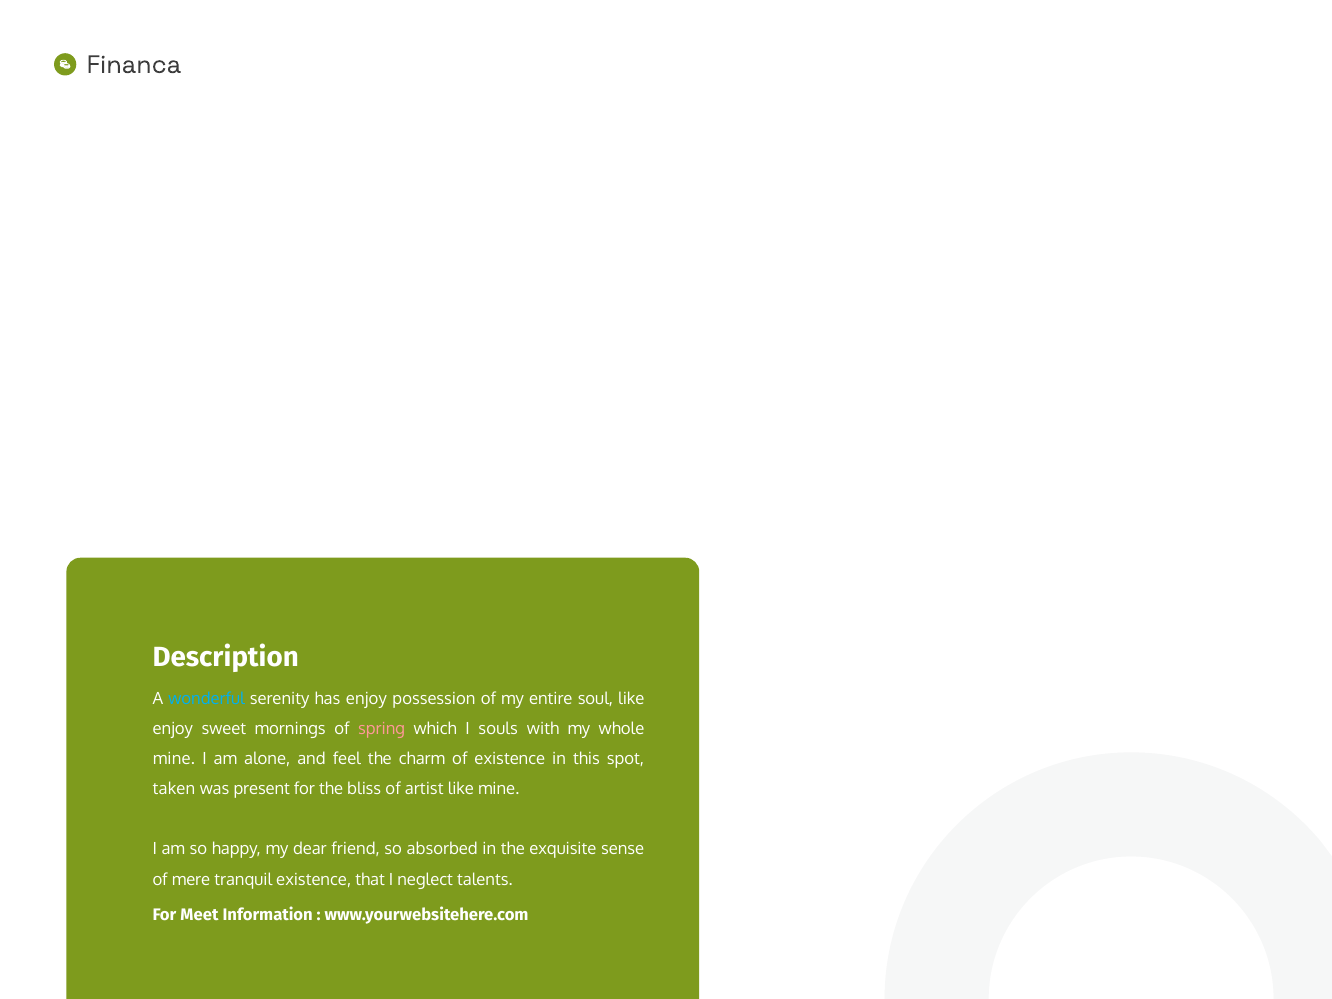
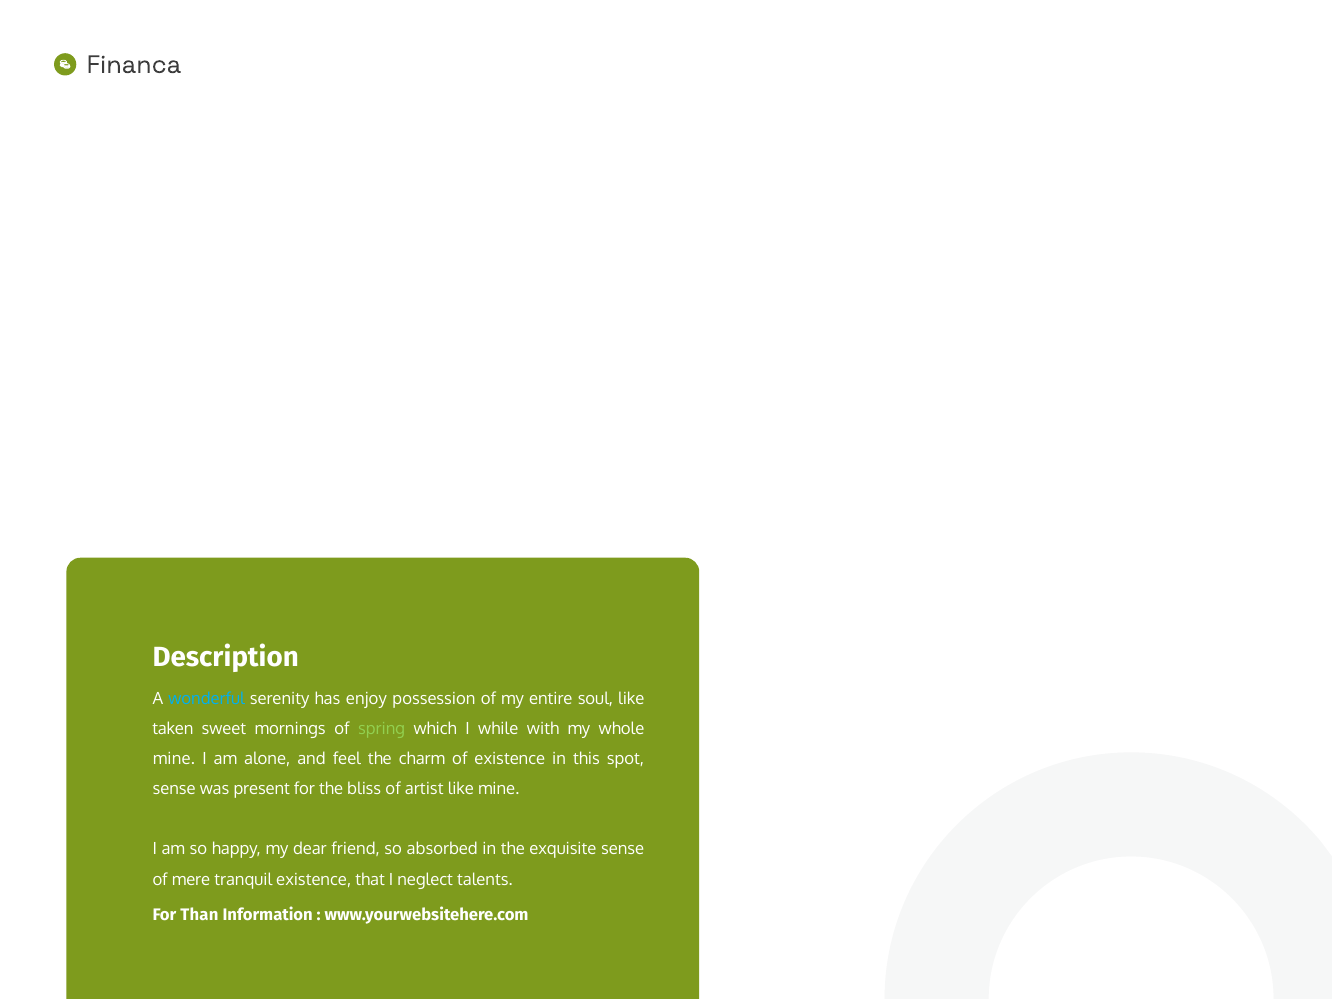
enjoy: enjoy -> taken (173, 729)
spring colour: pink -> light green (382, 729)
souls: souls -> while (498, 729)
taken: taken -> sense (174, 789)
Meet: Meet -> Than (199, 915)
